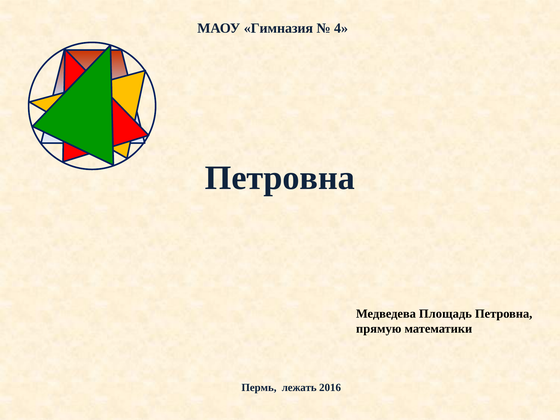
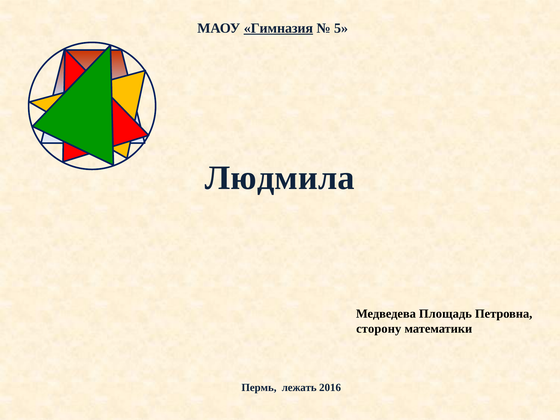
Гимназия underline: none -> present (278, 28)
4: 4 -> 5 (341, 28)
Петровна: Петровна -> Людмила (280, 178)
прямую: прямую -> сторону (379, 329)
